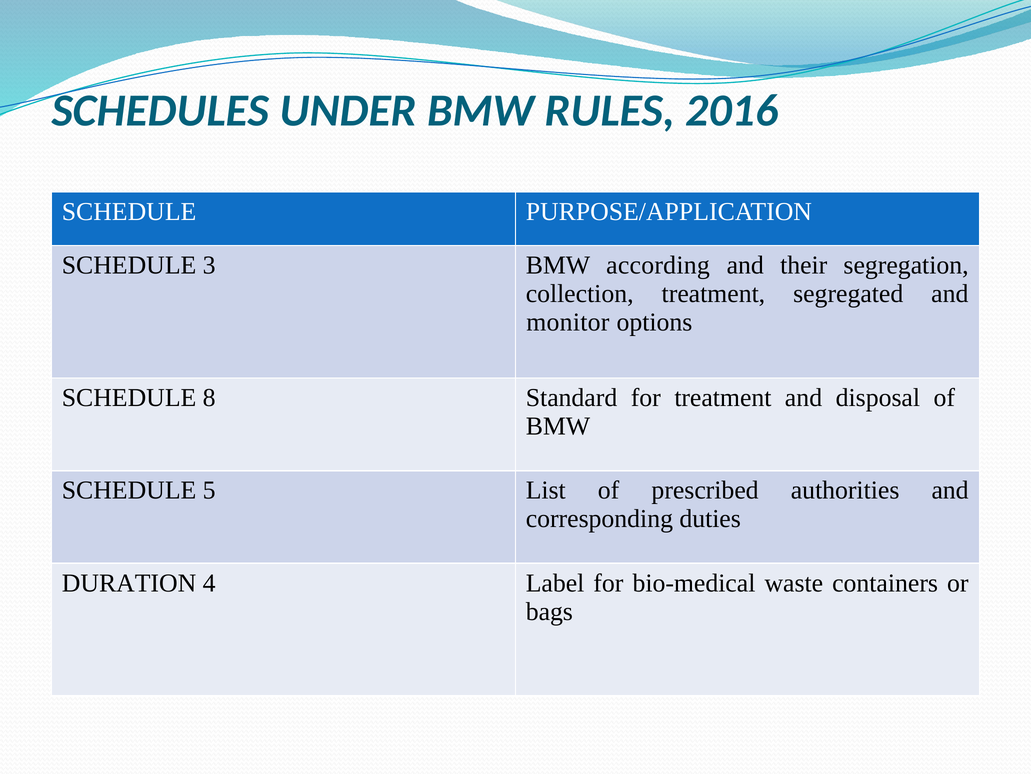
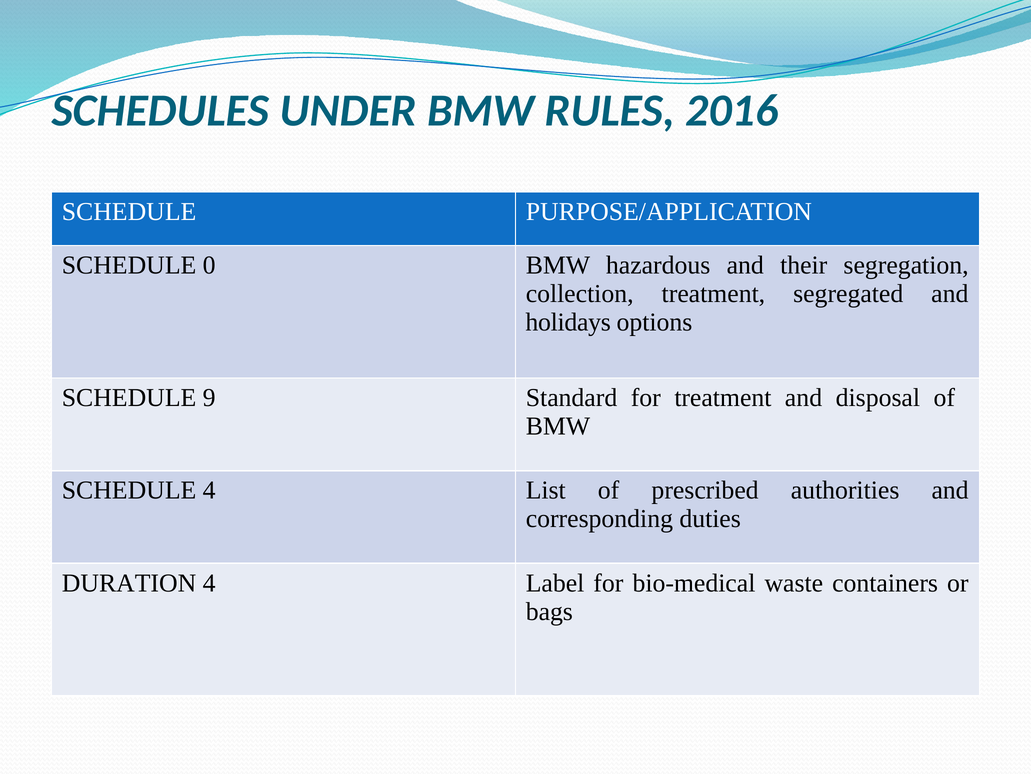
3: 3 -> 0 (209, 265)
according: according -> hazardous (658, 265)
monitor: monitor -> holidays (568, 322)
8: 8 -> 9 (209, 397)
SCHEDULE 5: 5 -> 4 (209, 490)
